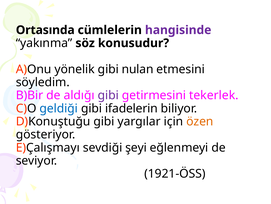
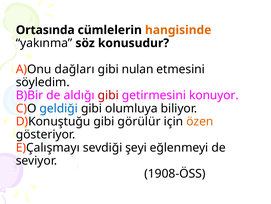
hangisinde colour: purple -> orange (178, 30)
yönelik: yönelik -> dağları (75, 69)
gibi colour: purple -> red (108, 95)
tekerlek: tekerlek -> konuyor (214, 95)
ifadelerin: ifadelerin -> olumluya (131, 108)
yargılar: yargılar -> görülür (139, 121)
1921-ÖSS: 1921-ÖSS -> 1908-ÖSS (175, 173)
